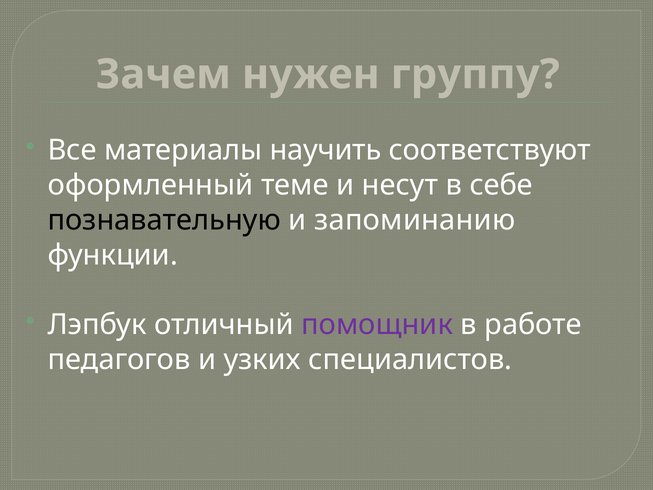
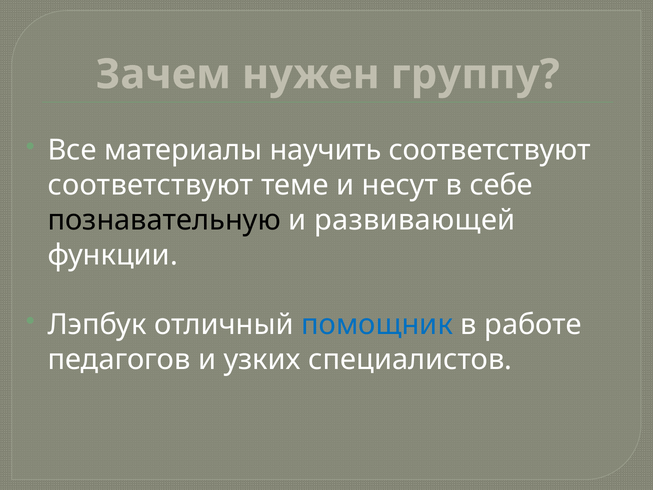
оформленный: оформленный -> соответствуют (151, 185)
запоминанию: запоминанию -> развивающей (415, 220)
помощник colour: purple -> blue (377, 325)
